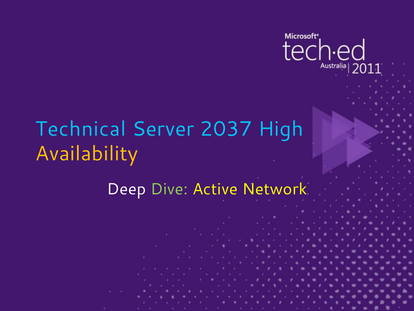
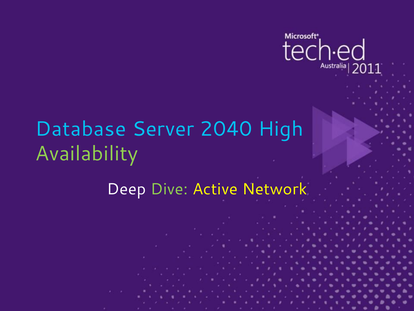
Technical: Technical -> Database (81, 129)
2037: 2037 -> 2040 (226, 129)
Availability colour: yellow -> light green (87, 153)
